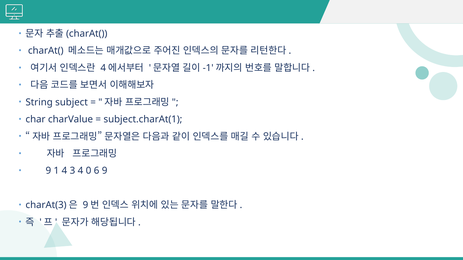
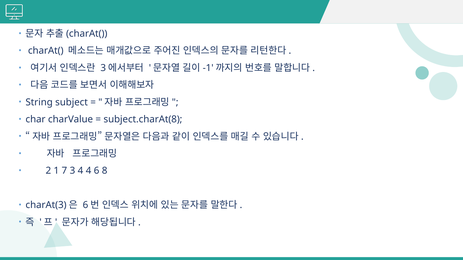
4: 4 -> 3 (103, 68)
subject.charAt(1: subject.charAt(1 -> subject.charAt(8 (143, 120)
9: 9 -> 2 (48, 171)
1 4: 4 -> 7 (64, 171)
4 0: 0 -> 4 (89, 171)
6 9: 9 -> 8 (105, 171)
9: 9 -> 6 (85, 205)
